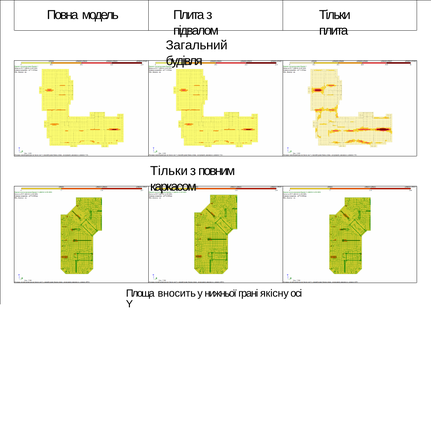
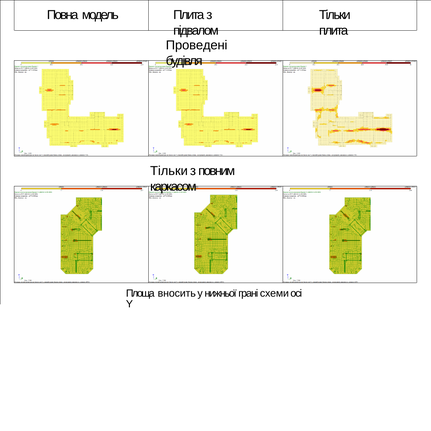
Загальний: Загальний -> Проведені (197, 45)
якісну: якісну -> схеми (274, 293)
